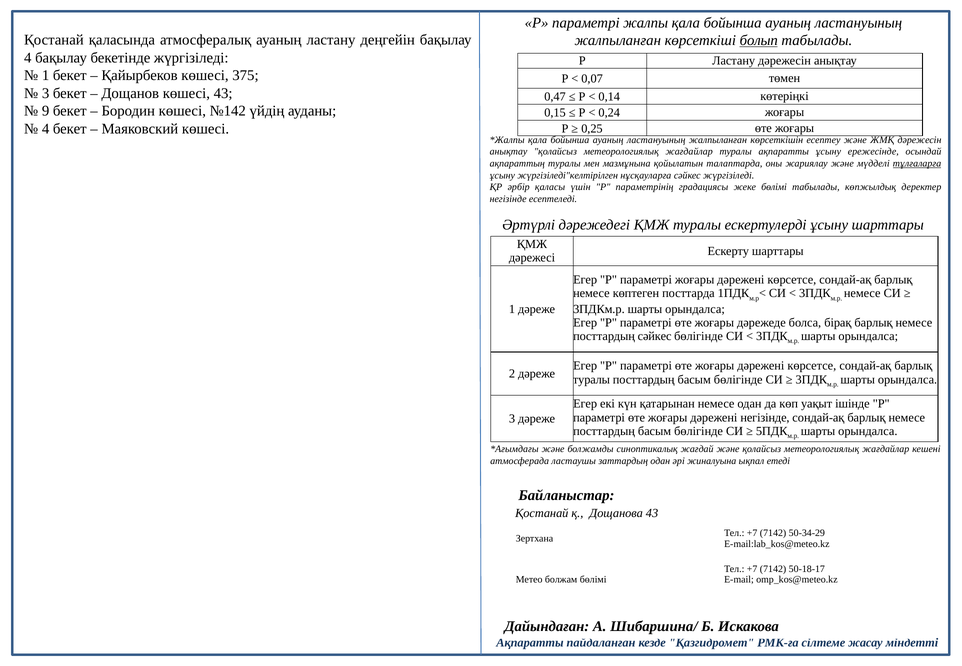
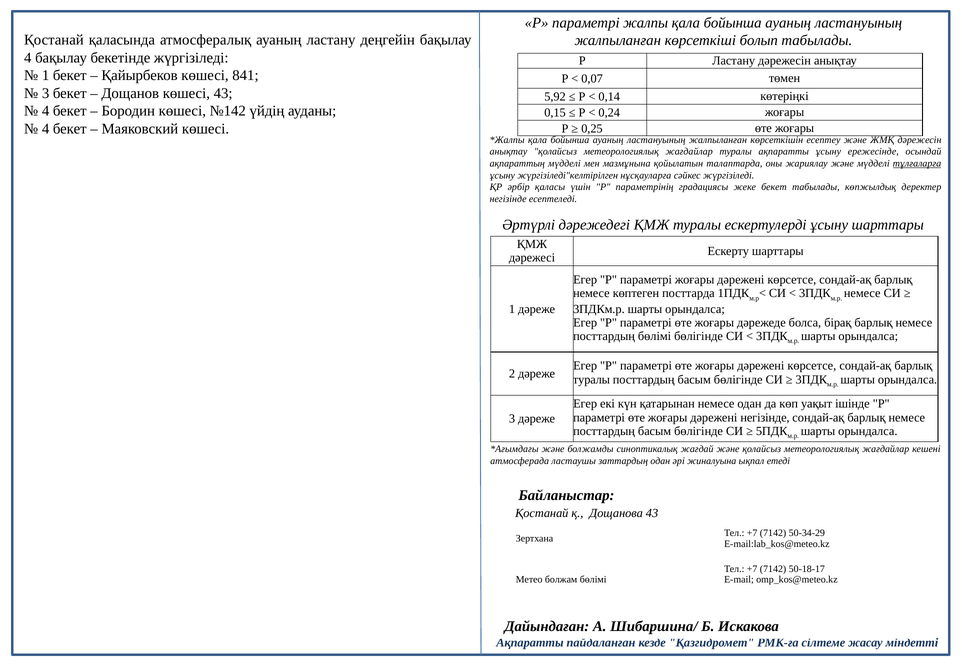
болып underline: present -> none (759, 40)
375: 375 -> 841 (245, 76)
0,47: 0,47 -> 5,92 (555, 97)
9: 9 -> 4 (46, 111)
ақпараттың туралы: туралы -> мүдделі (564, 164)
жеке бөлімі: бөлімі -> бекет (774, 187)
посттардың сәйкес: сәйкес -> бөлімі (655, 336)
